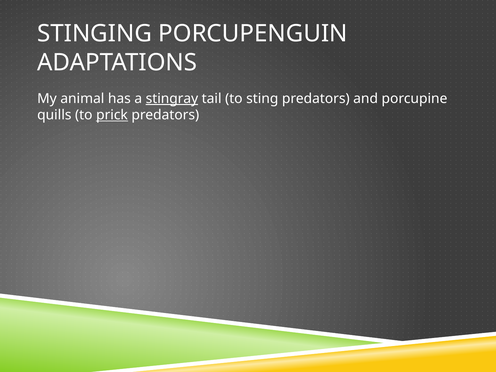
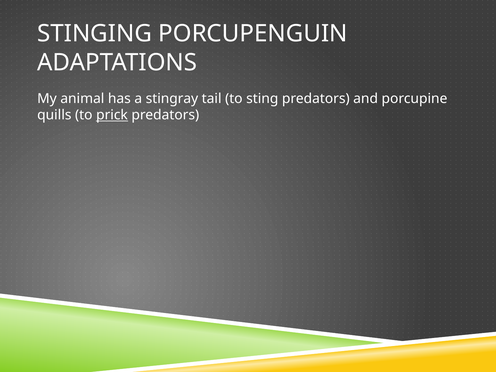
stingray underline: present -> none (172, 99)
